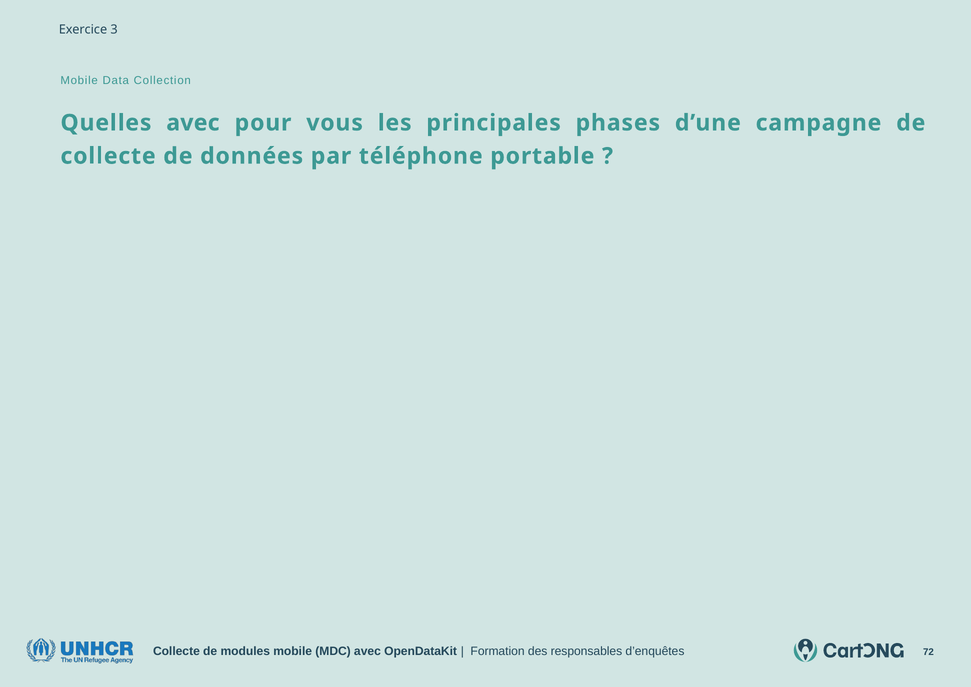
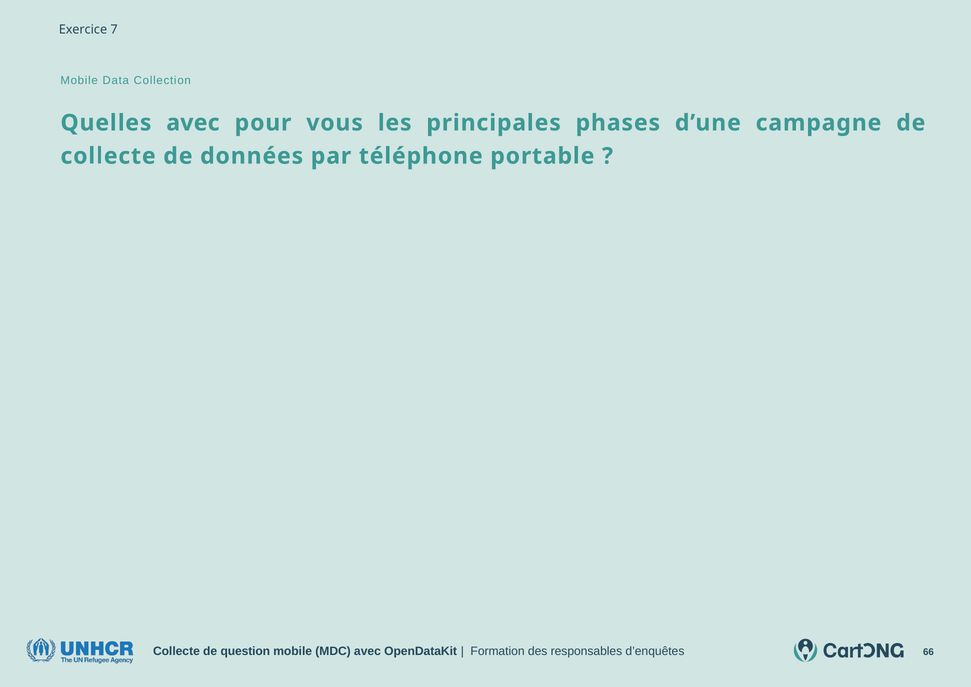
3: 3 -> 7 (114, 30)
modules: modules -> question (245, 651)
72: 72 -> 66 (928, 652)
